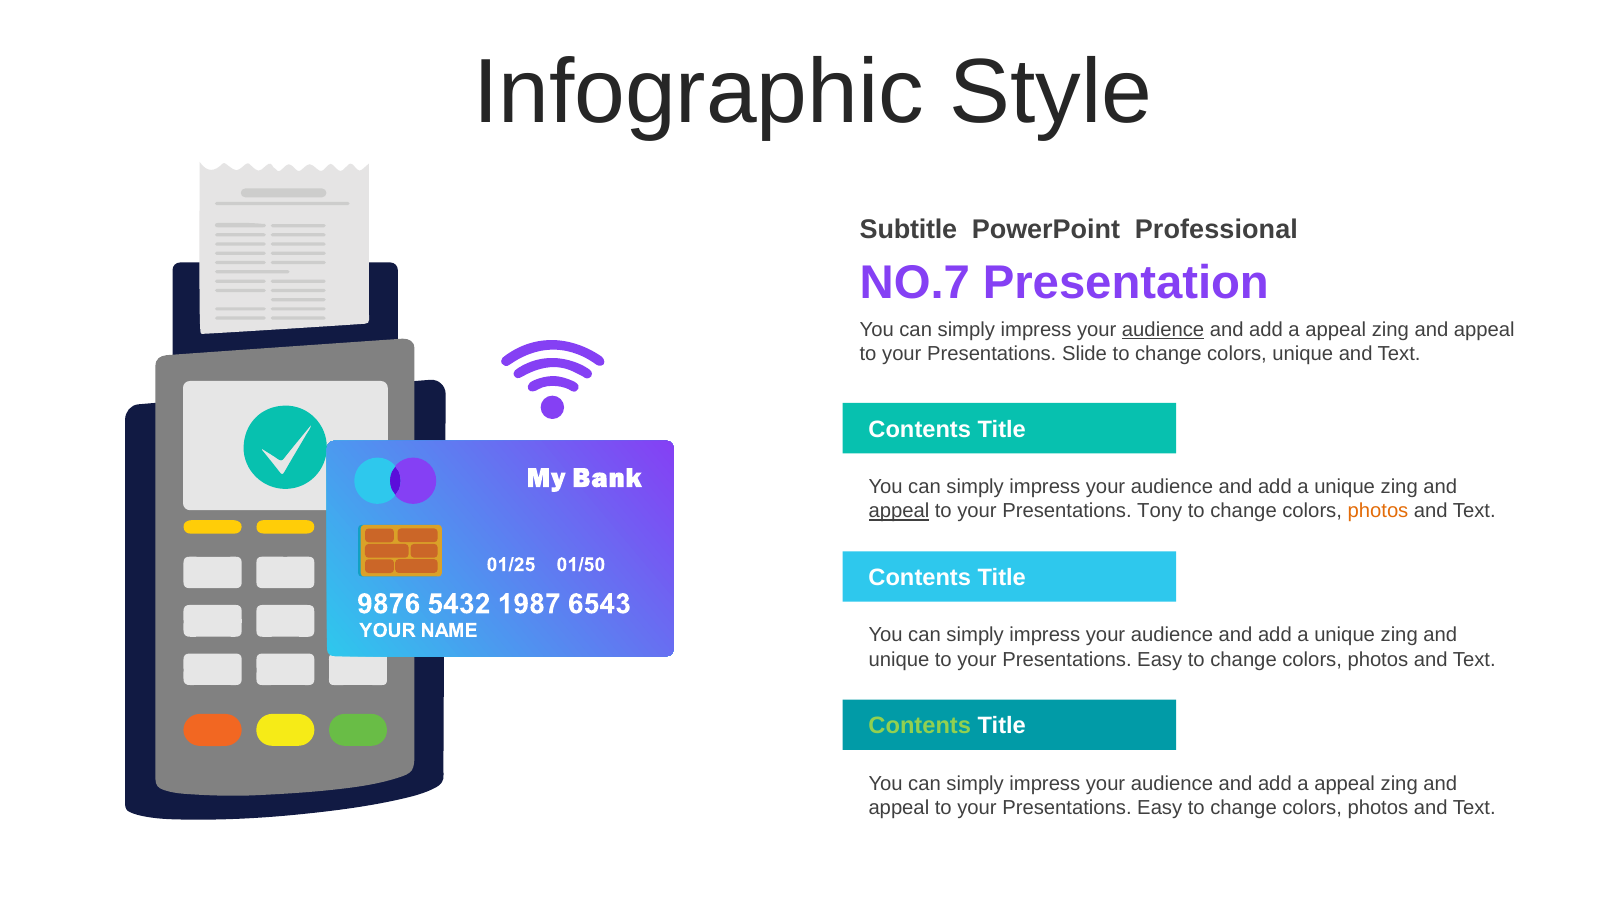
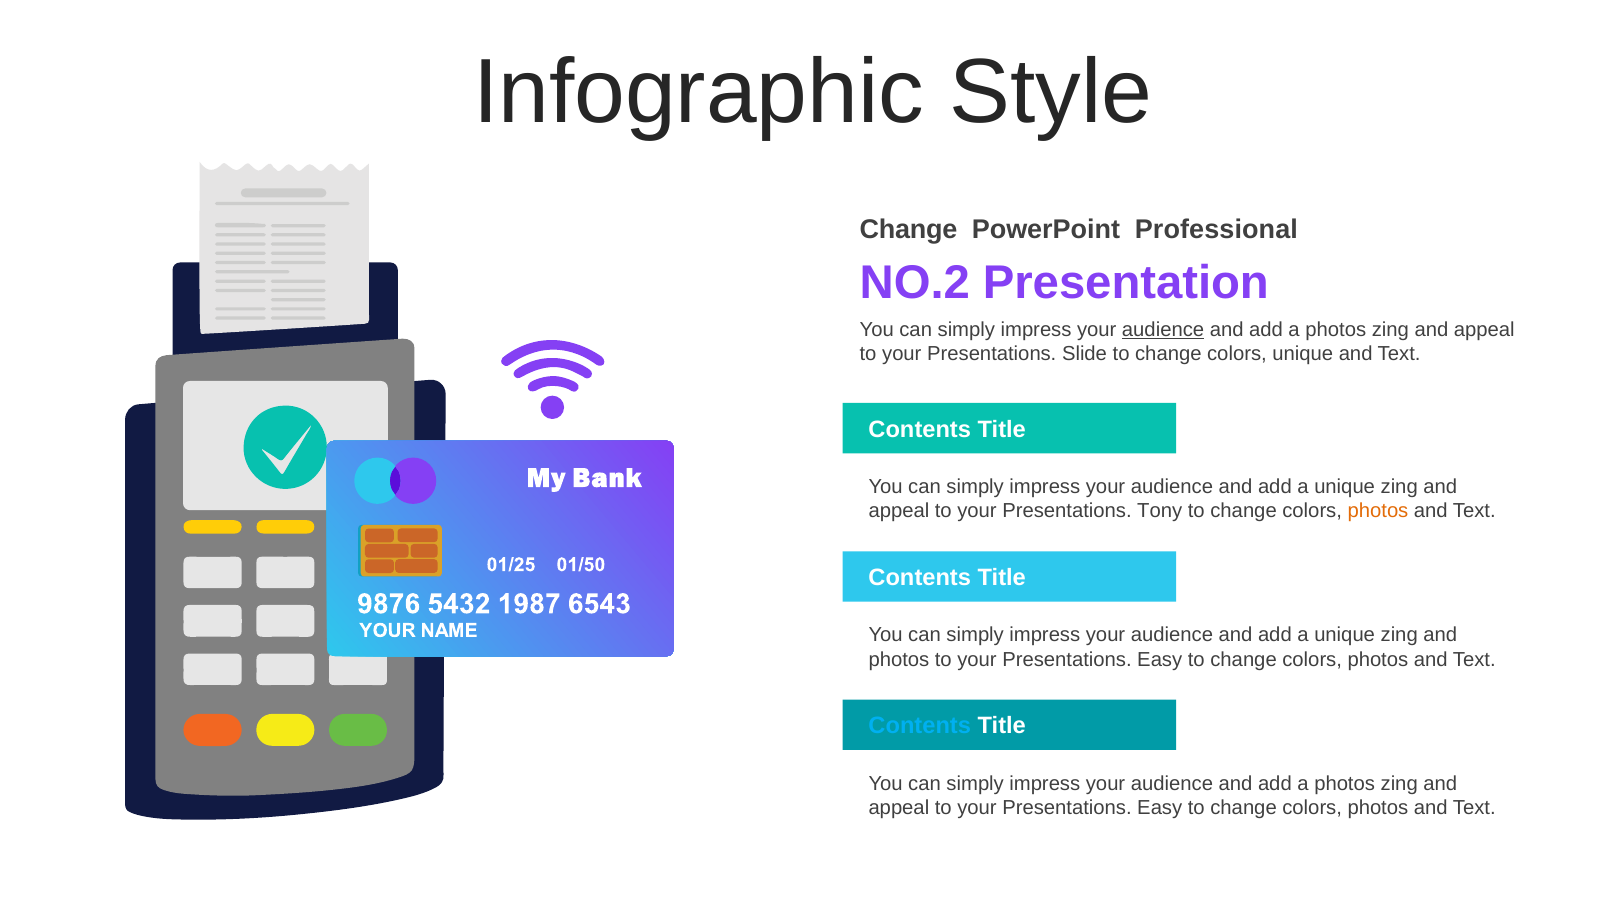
Subtitle: Subtitle -> Change (909, 230)
NO.7: NO.7 -> NO.2 (915, 283)
appeal: appeal -> photos (1336, 330)
appeal underline: present -> none (899, 511)
unique: unique -> photos (899, 660)
Contents colour: light green -> light blue (920, 726)
appeal: appeal -> photos (1345, 784)
